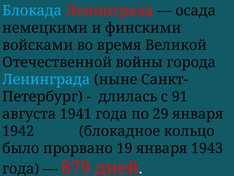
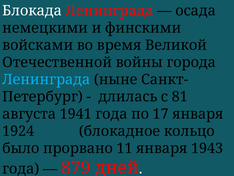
Блокада colour: light blue -> white (32, 11)
91: 91 -> 81 (180, 96)
29: 29 -> 17 (161, 114)
1942: 1942 -> 1924 (18, 131)
19: 19 -> 11 (125, 148)
